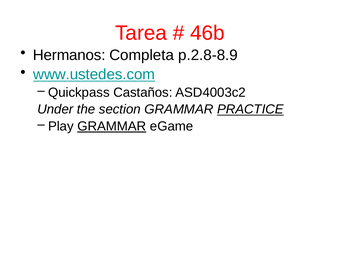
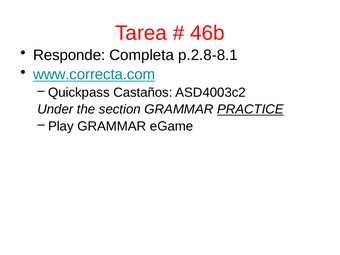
Hermanos: Hermanos -> Responde (69, 55)
p.2.8-8.9: p.2.8-8.9 -> p.2.8-8.1 (208, 55)
www.ustedes.com: www.ustedes.com -> www.correcta.com (94, 74)
GRAMMAR underline: present -> none (112, 126)
